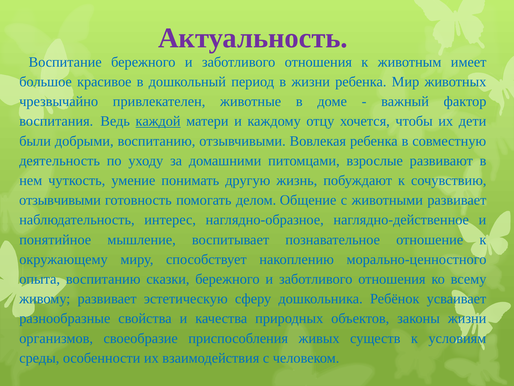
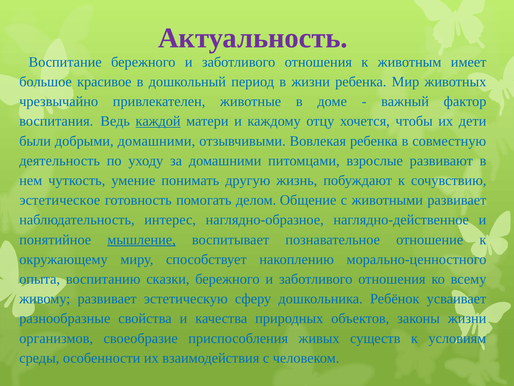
добрыми воспитанию: воспитанию -> домашними (156, 141)
отзывчивыми: отзывчивыми -> эстетическое (60, 200)
мышление underline: none -> present (142, 239)
